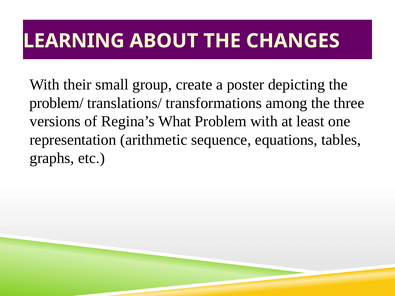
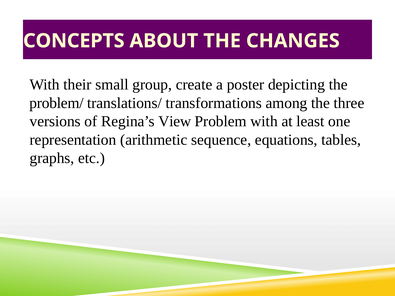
LEARNING: LEARNING -> CONCEPTS (74, 41)
What: What -> View (175, 121)
